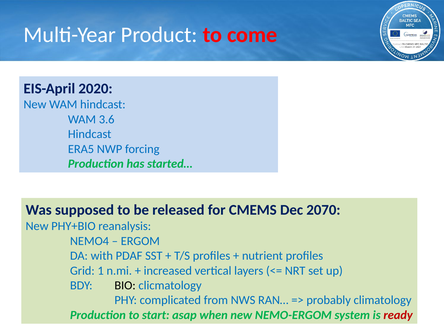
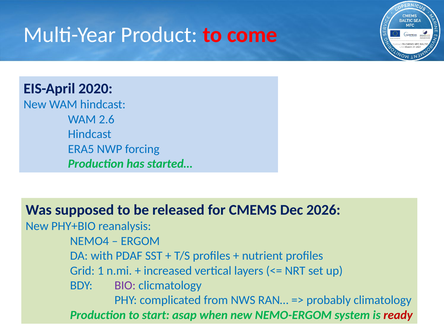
3.6: 3.6 -> 2.6 (107, 119)
2070: 2070 -> 2026 (323, 210)
BIO colour: black -> purple (125, 285)
